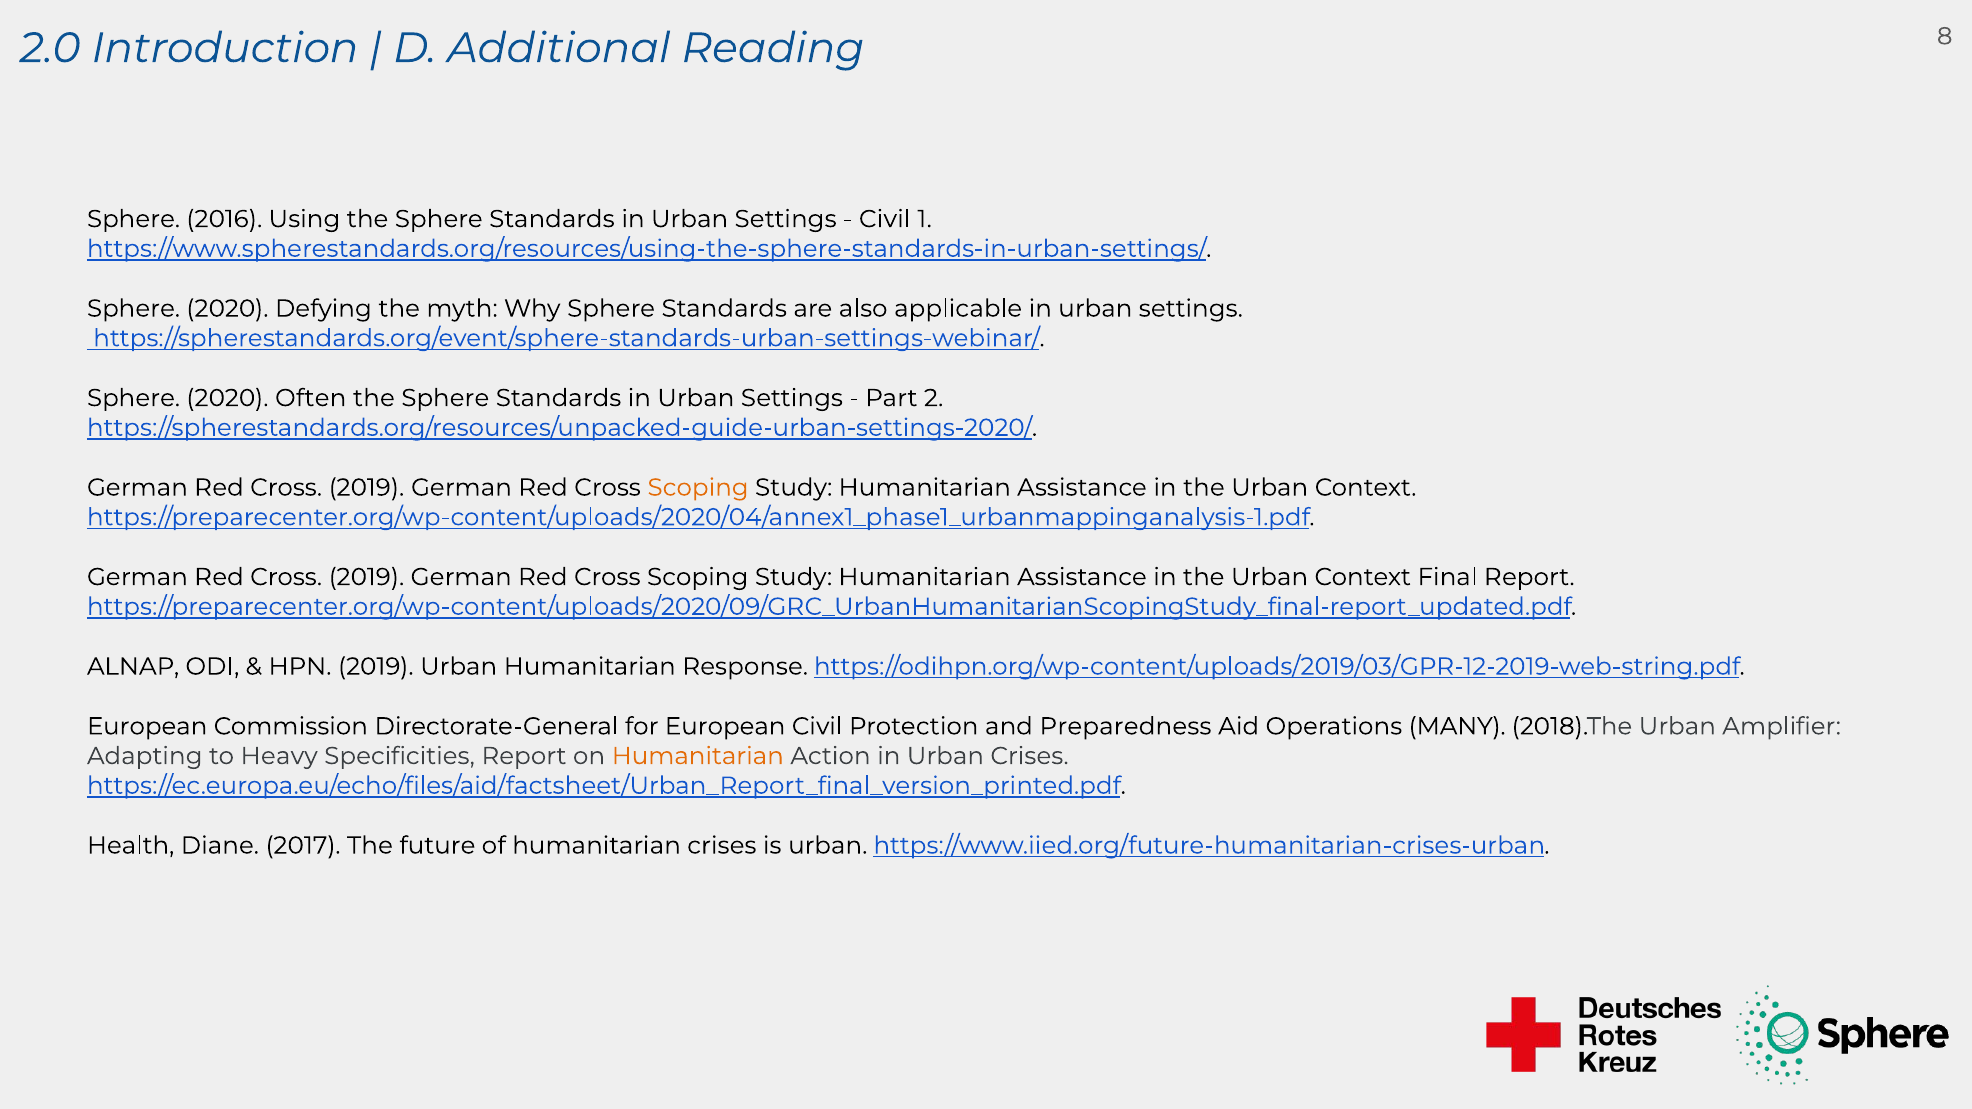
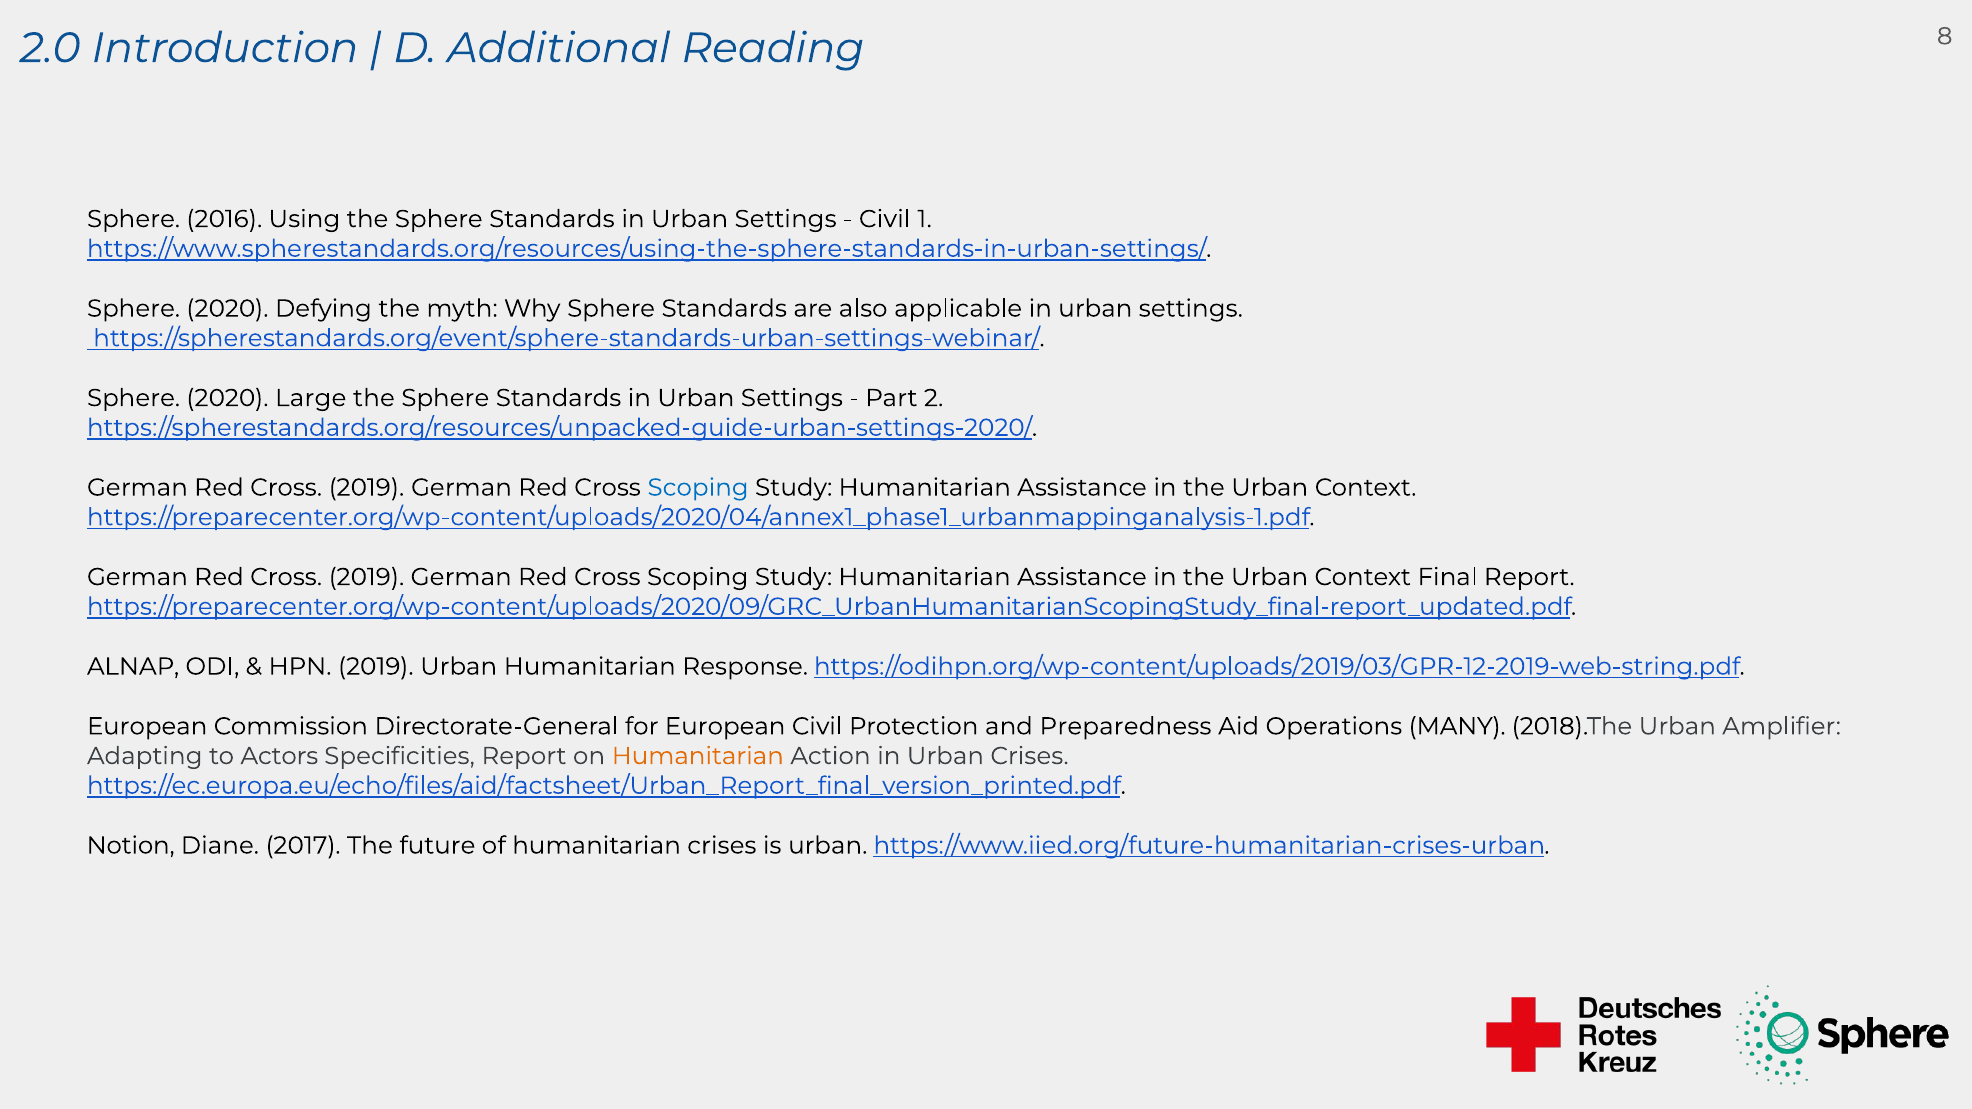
Often: Often -> Large (311, 398)
Scoping colour: orange -> blue (698, 488)
Heavy: Heavy -> Actors (279, 756)
Health: Health -> Notion (131, 846)
